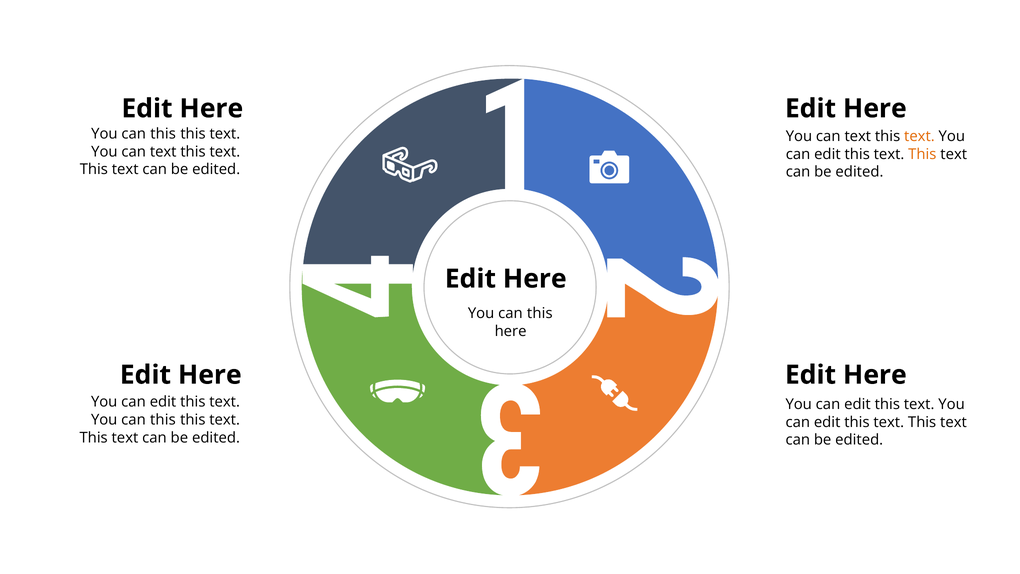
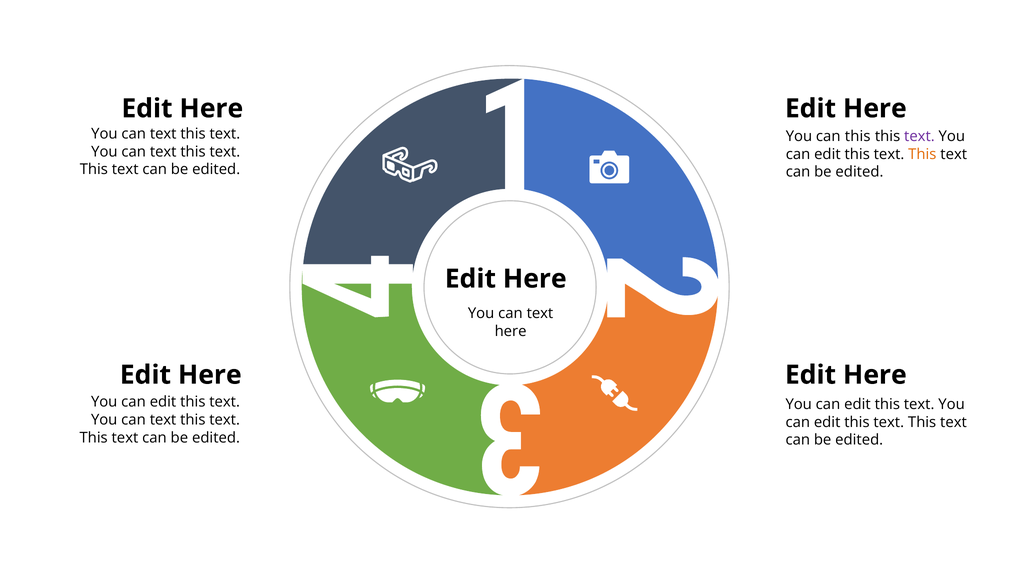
this: this -> text (163, 134)
text: text -> this (858, 136)
text colour: orange -> purple (919, 136)
this: this -> text (540, 313)
this: this -> text (163, 420)
